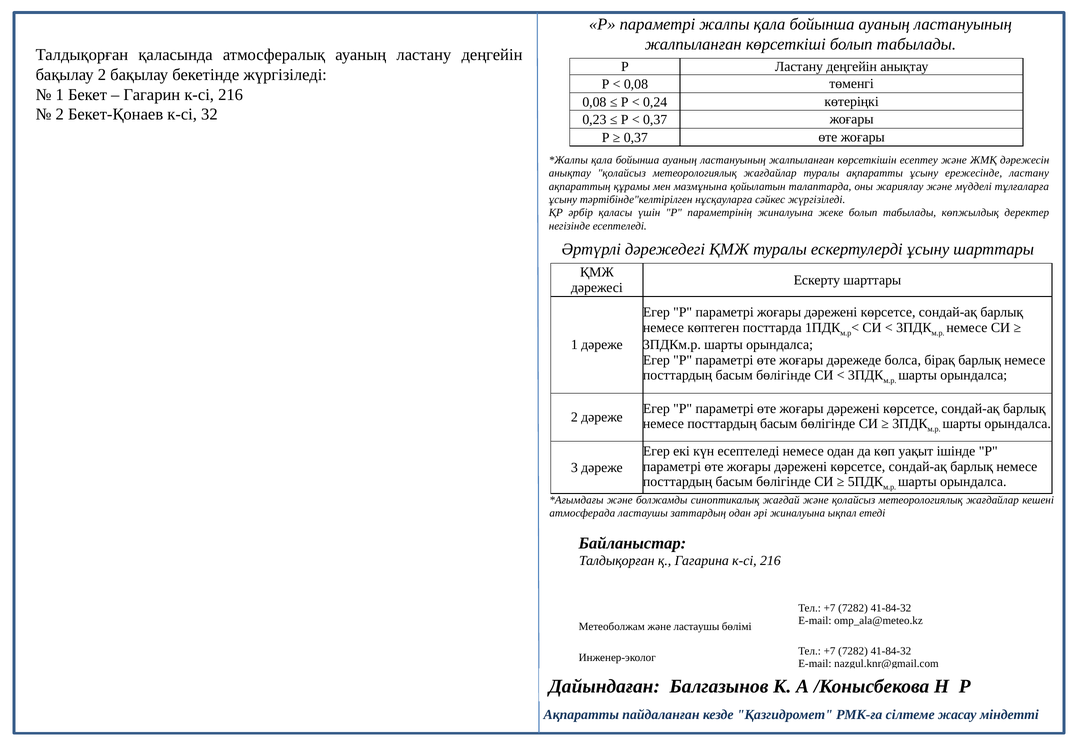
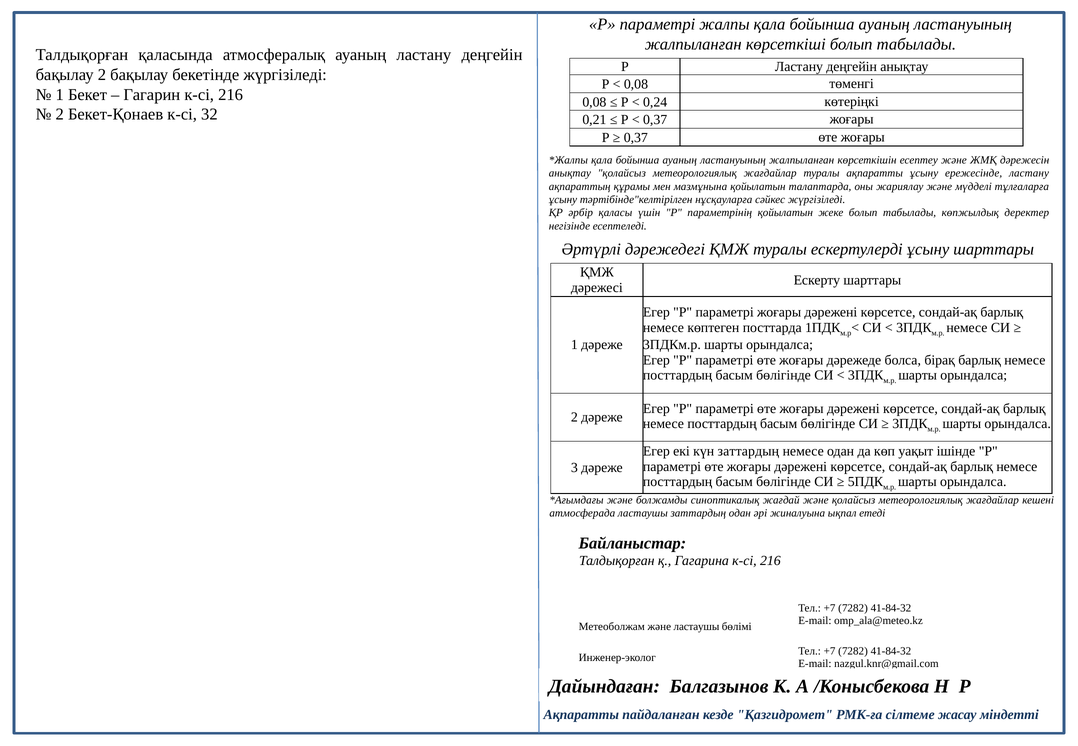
0,23: 0,23 -> 0,21 (594, 120)
параметрінің жиналуына: жиналуына -> қойылатын (785, 213)
күн есептеледі: есептеледі -> заттардың (748, 451)
